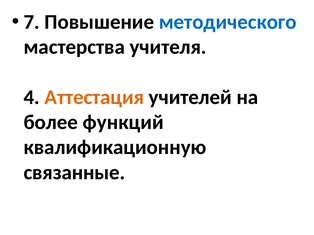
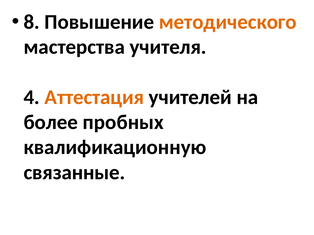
7: 7 -> 8 (32, 22)
методического colour: blue -> orange (228, 22)
функций: функций -> пробных (123, 123)
